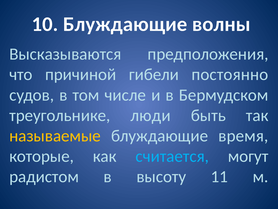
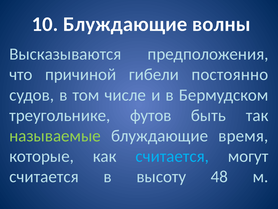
люди: люди -> футов (151, 115)
называемые colour: yellow -> light green (55, 136)
радистом: радистом -> считается (44, 176)
11: 11 -> 48 (219, 176)
